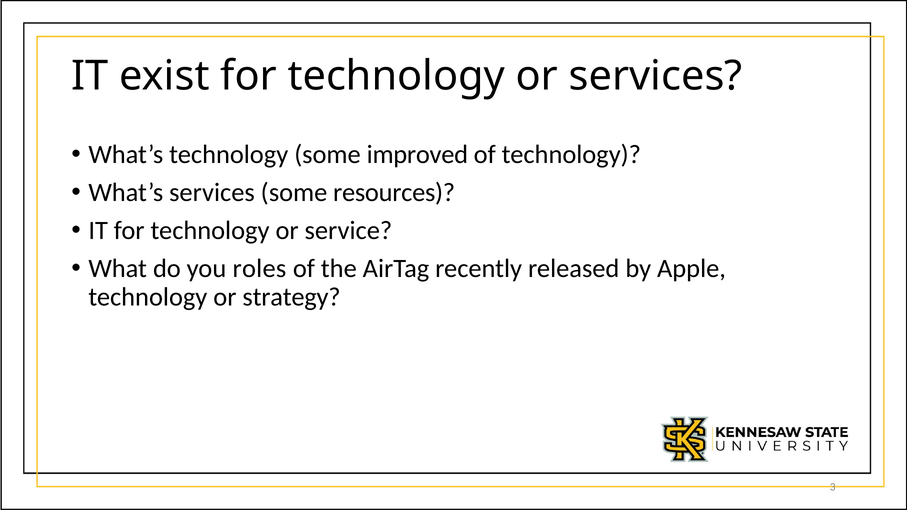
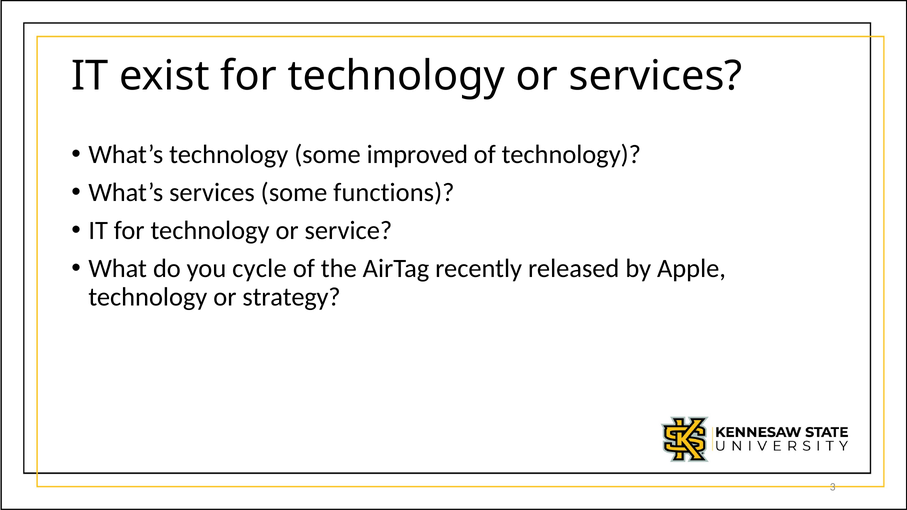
resources: resources -> functions (394, 192)
roles: roles -> cycle (259, 269)
